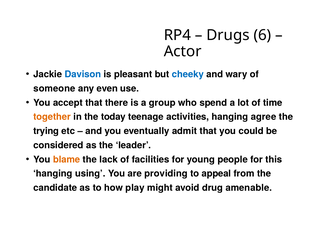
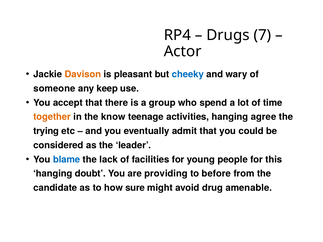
6: 6 -> 7 (262, 35)
Davison colour: blue -> orange (83, 74)
even: even -> keep (107, 89)
today: today -> know (113, 117)
blame colour: orange -> blue (67, 160)
using: using -> doubt (90, 174)
appeal: appeal -> before (216, 174)
play: play -> sure (135, 188)
